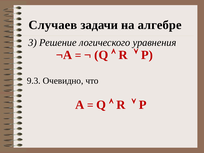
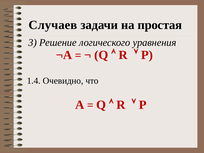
алгебре: алгебре -> простая (160, 25)
9.3: 9.3 -> 1.4 (34, 81)
